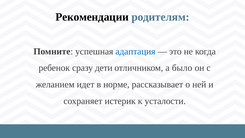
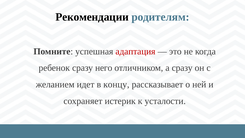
адаптация colour: blue -> red (135, 51)
дети: дети -> него (104, 68)
а было: было -> сразу (182, 68)
норме: норме -> концу (116, 84)
